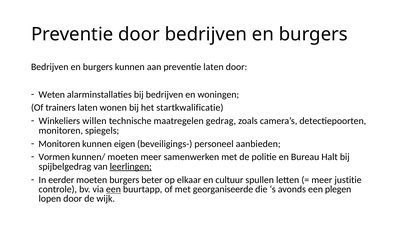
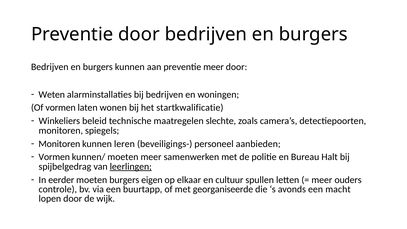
preventie laten: laten -> meer (214, 67)
Of trainers: trainers -> vormen (61, 108)
willen: willen -> beleid (94, 121)
gedrag: gedrag -> slechte (221, 121)
eigen: eigen -> leren (124, 144)
beter: beter -> eigen (152, 180)
justitie: justitie -> ouders (348, 180)
een underline: present -> none (113, 189)
plegen: plegen -> macht (338, 189)
